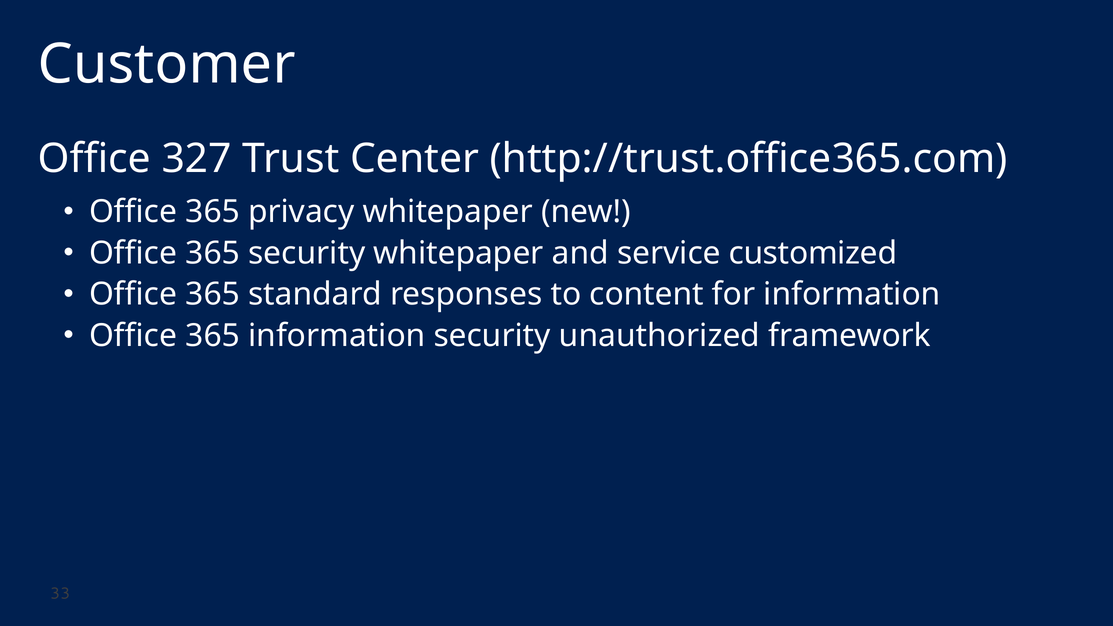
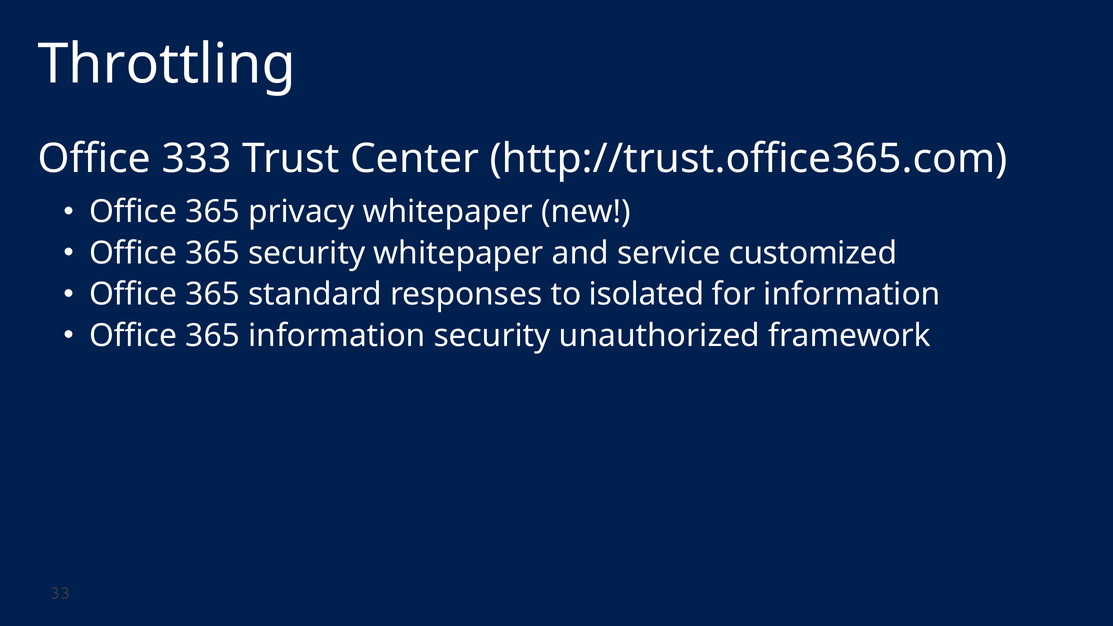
Customer: Customer -> Throttling (167, 65)
327: 327 -> 333 (197, 159)
content: content -> isolated (647, 294)
